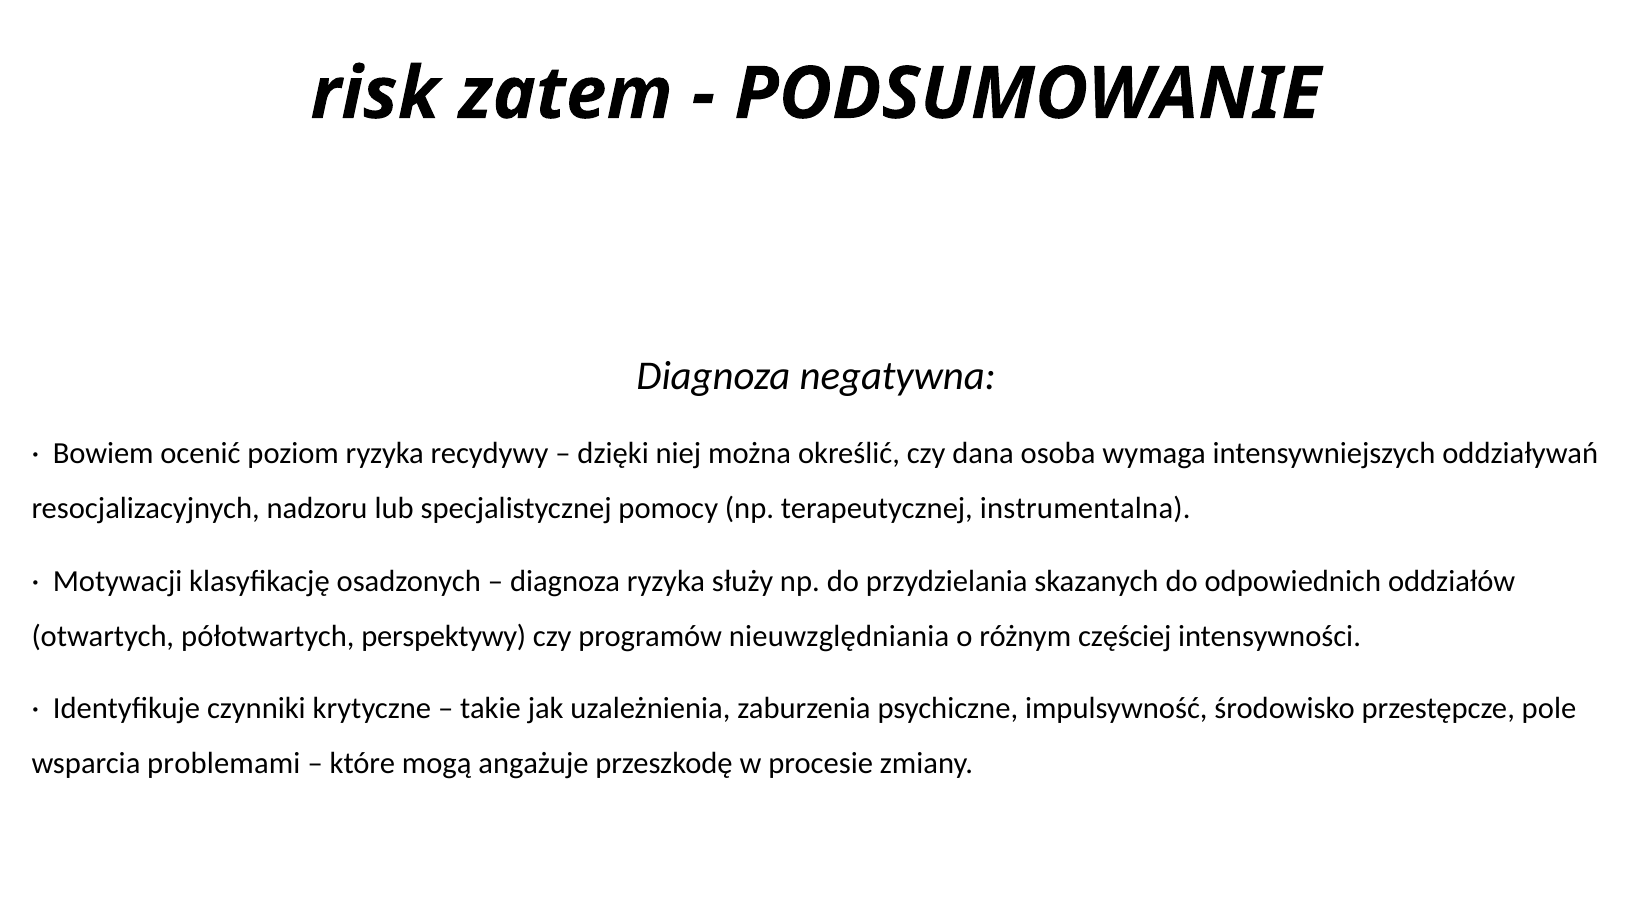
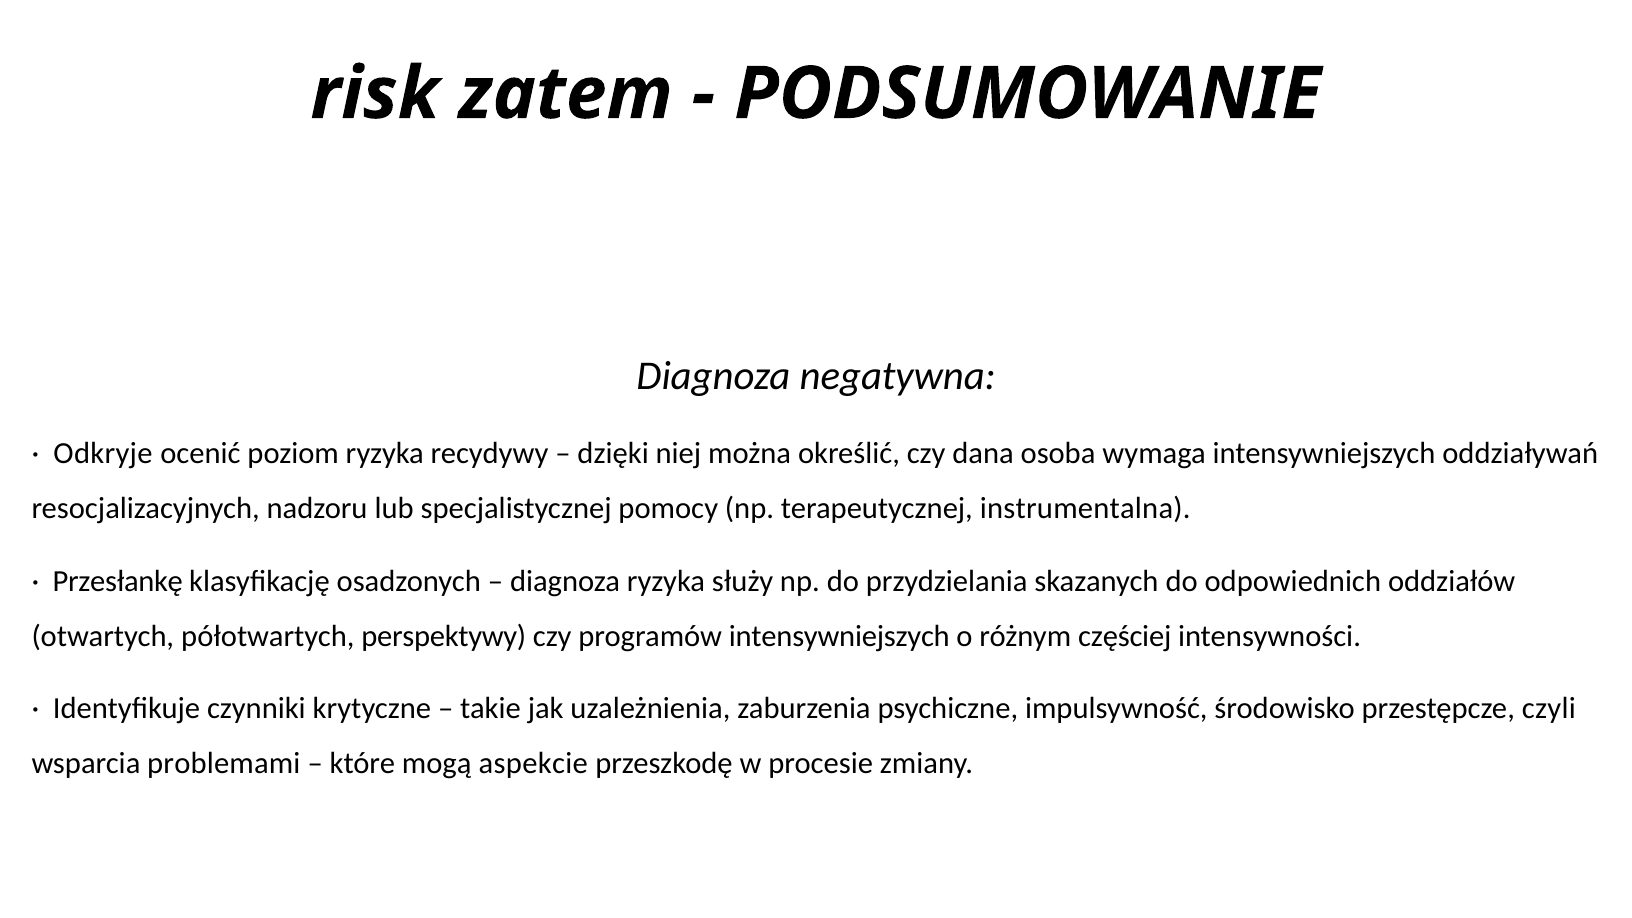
Bowiem: Bowiem -> Odkryje (103, 454)
Motywacji: Motywacji -> Przesłankę (118, 581)
programów nieuwzględniania: nieuwzględniania -> intensywniejszych (839, 636)
pole: pole -> czyli (1549, 708)
angażuje: angażuje -> aspekcie (533, 763)
